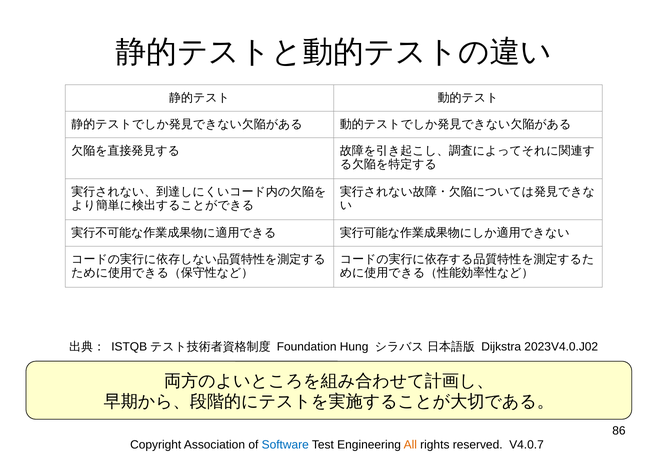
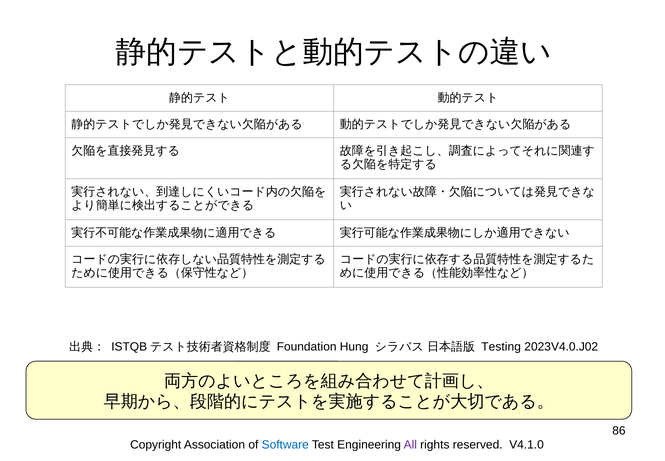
Dijkstra: Dijkstra -> Testing (501, 346)
All colour: orange -> purple (410, 444)
V4.0.7: V4.0.7 -> V4.1.0 (527, 444)
